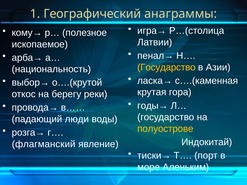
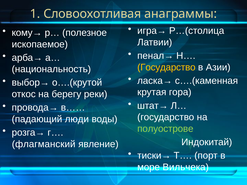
Географический: Географический -> Словоохотливая (92, 14)
годы→: годы→ -> штат→ (153, 106)
полуострове colour: yellow -> light green (165, 129)
Аленьким: Аленьким -> Вильчека (186, 167)
